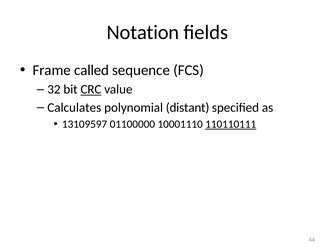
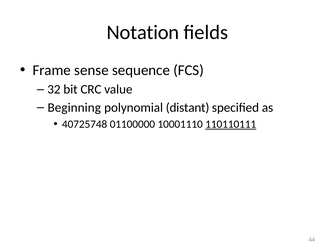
called: called -> sense (91, 70)
CRC underline: present -> none (91, 90)
Calculates: Calculates -> Beginning (74, 108)
13109597: 13109597 -> 40725748 (85, 124)
